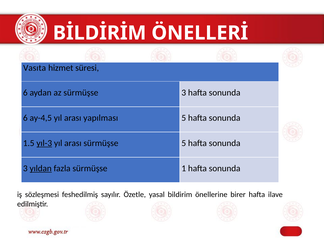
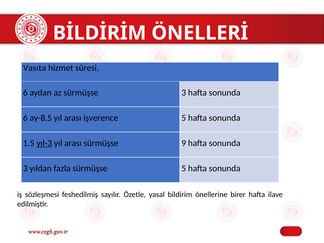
ay-4,5: ay-4,5 -> ay-8,5 (41, 118)
yapılması: yapılması -> işverence (101, 118)
sürmüşse 5: 5 -> 9 (184, 143)
yıldan underline: present -> none (41, 168)
sürmüşse 1: 1 -> 5 (184, 168)
